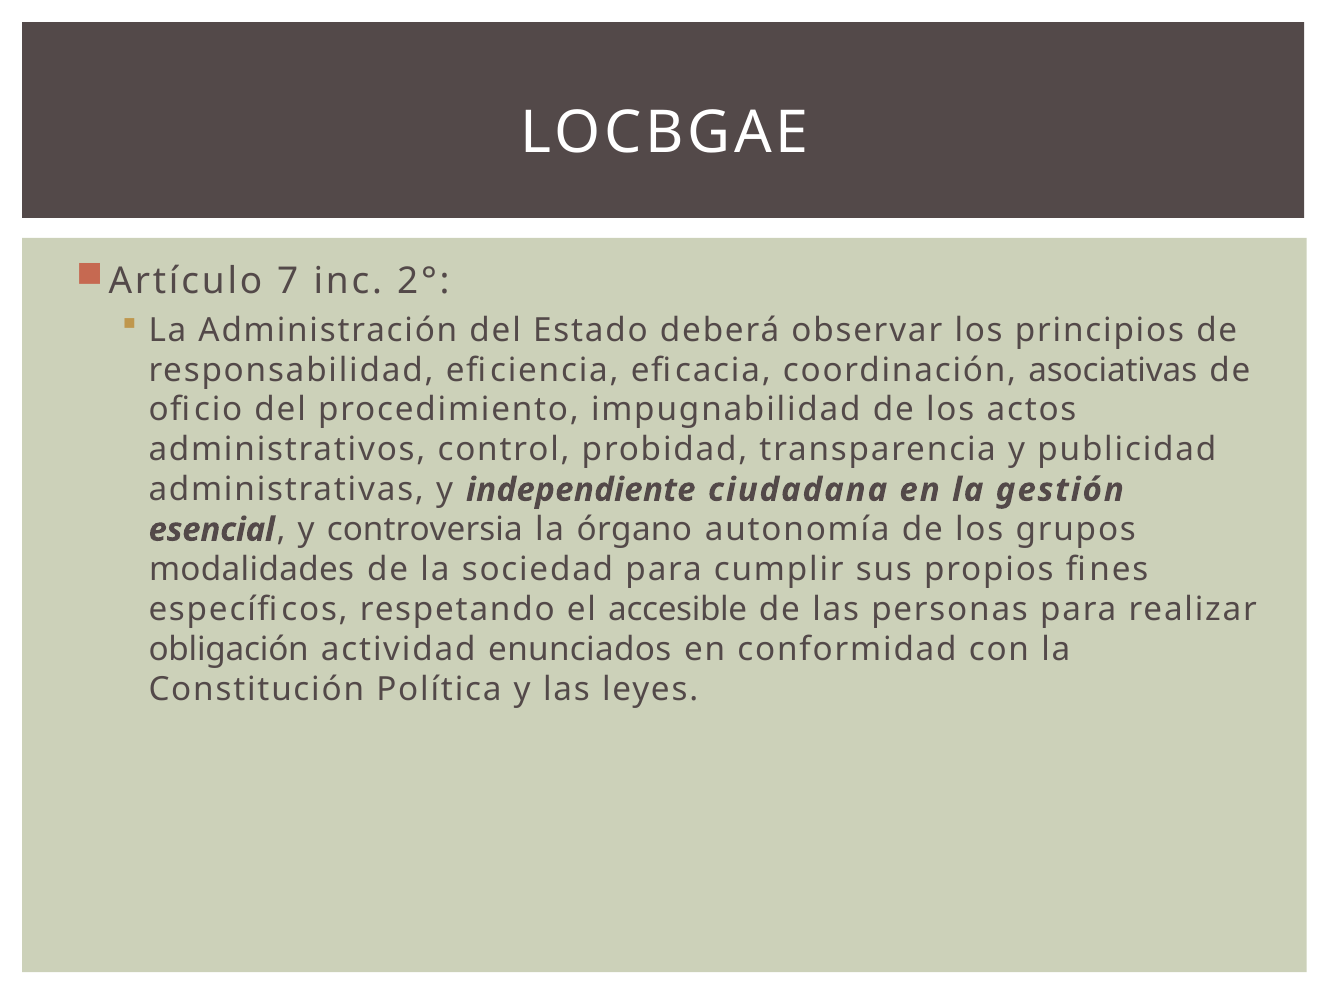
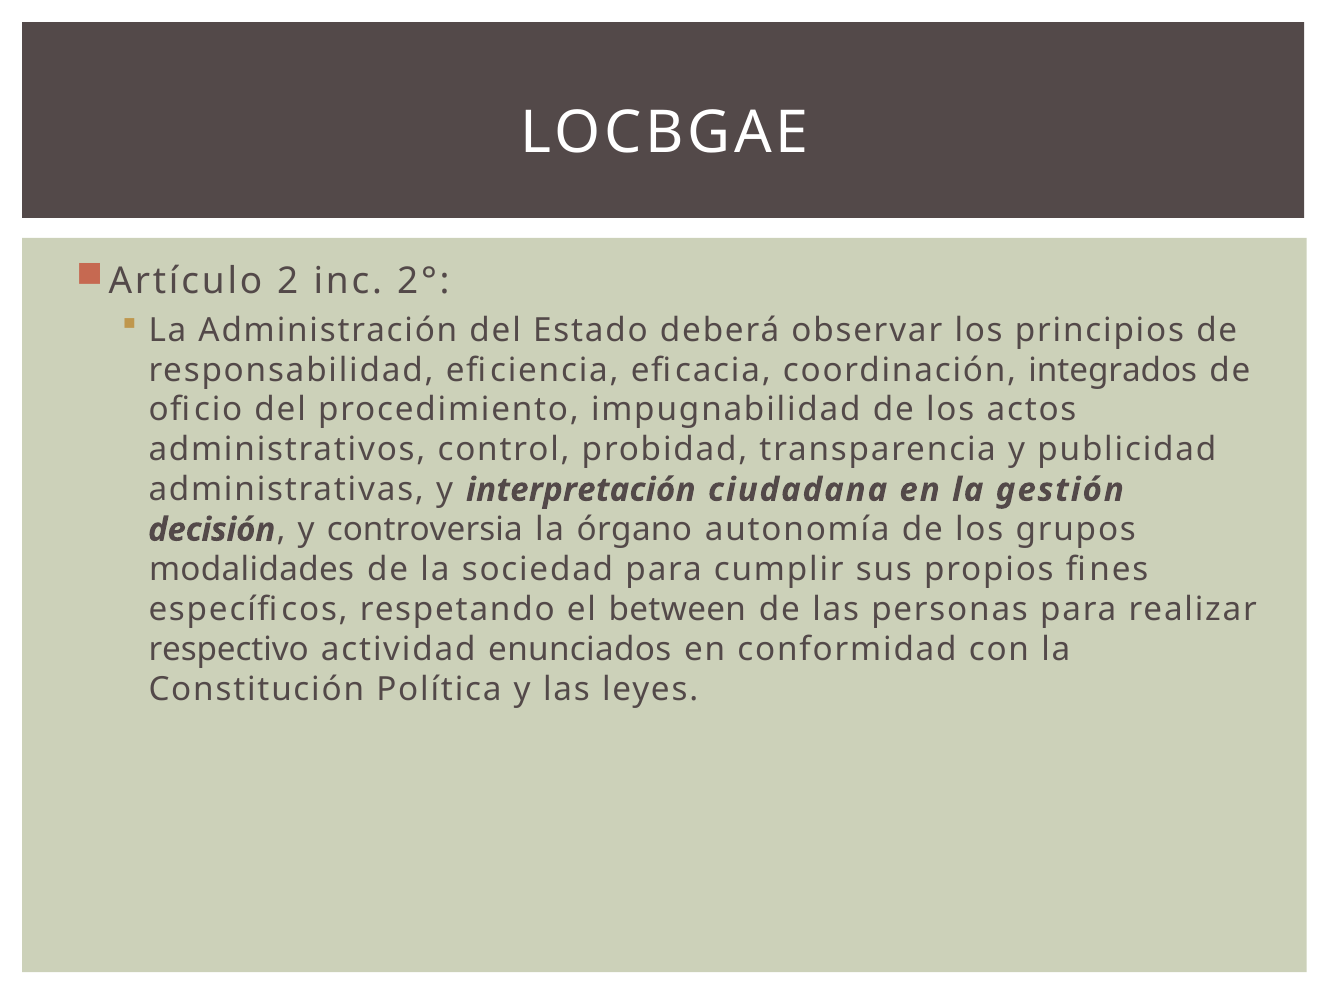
7: 7 -> 2 (288, 281)
asociativas: asociativas -> integrados (1113, 370)
independiente: independiente -> interpretación (581, 490)
esencial: esencial -> decisión (212, 530)
accesible: accesible -> between (677, 609)
obligación: obligación -> respectivo (229, 649)
